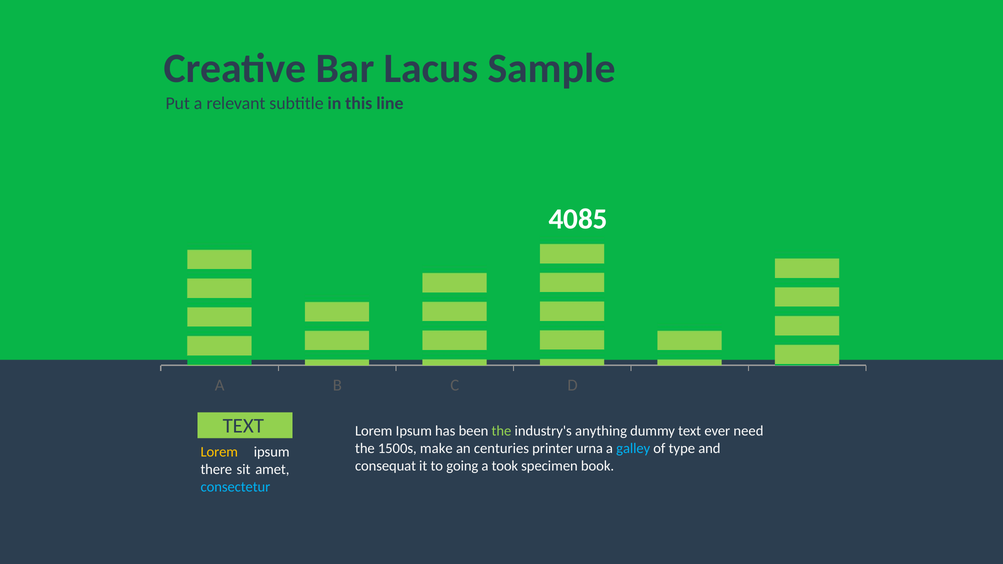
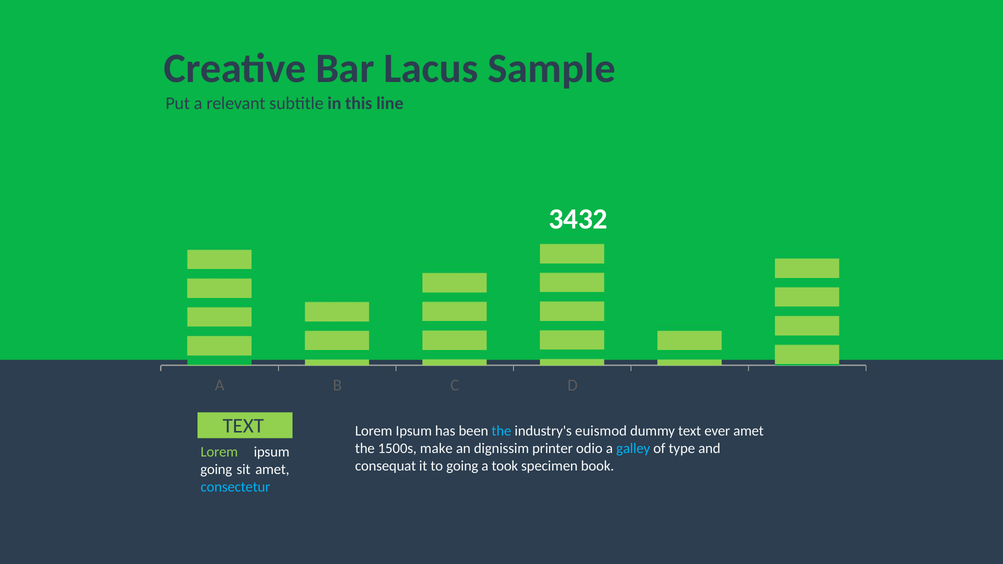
4085: 4085 -> 3432 (578, 219)
the colour: light green -> light blue (501, 431)
anything: anything -> euismod (601, 431)
ever need: need -> amet (749, 431)
centuries: centuries -> dignissim (501, 448)
urna: urna -> odio (589, 448)
Lorem colour: yellow -> light green (219, 452)
there: there -> going (216, 469)
